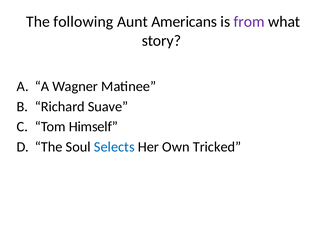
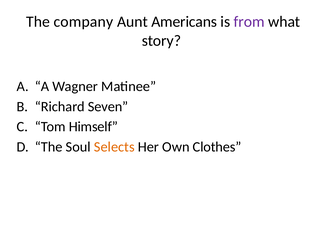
following: following -> company (83, 22)
Suave: Suave -> Seven (108, 107)
Selects colour: blue -> orange (114, 147)
Tricked: Tricked -> Clothes (217, 147)
